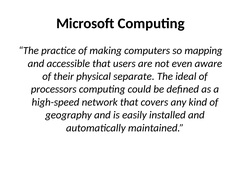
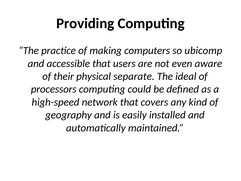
Microsoft: Microsoft -> Providing (85, 23)
mapping: mapping -> ubicomp (203, 51)
